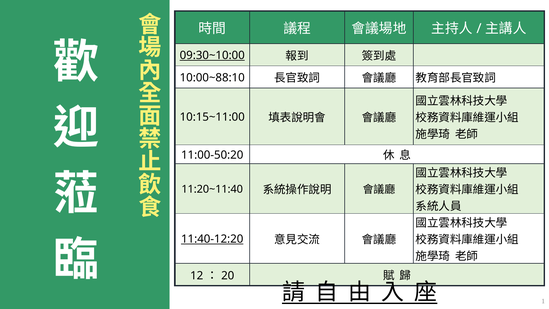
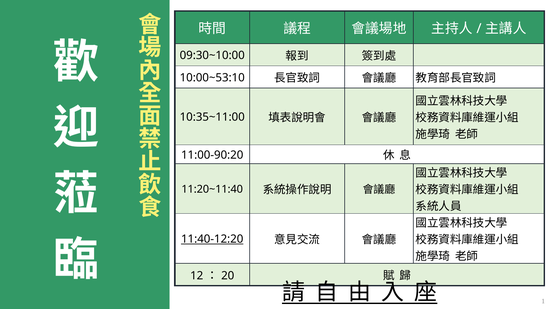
09:30~10:00 underline: present -> none (212, 55)
10:00~88:10: 10:00~88:10 -> 10:00~53:10 (212, 78)
10:15~11:00: 10:15~11:00 -> 10:35~11:00 (212, 117)
11:00-50:20: 11:00-50:20 -> 11:00-90:20 (212, 155)
